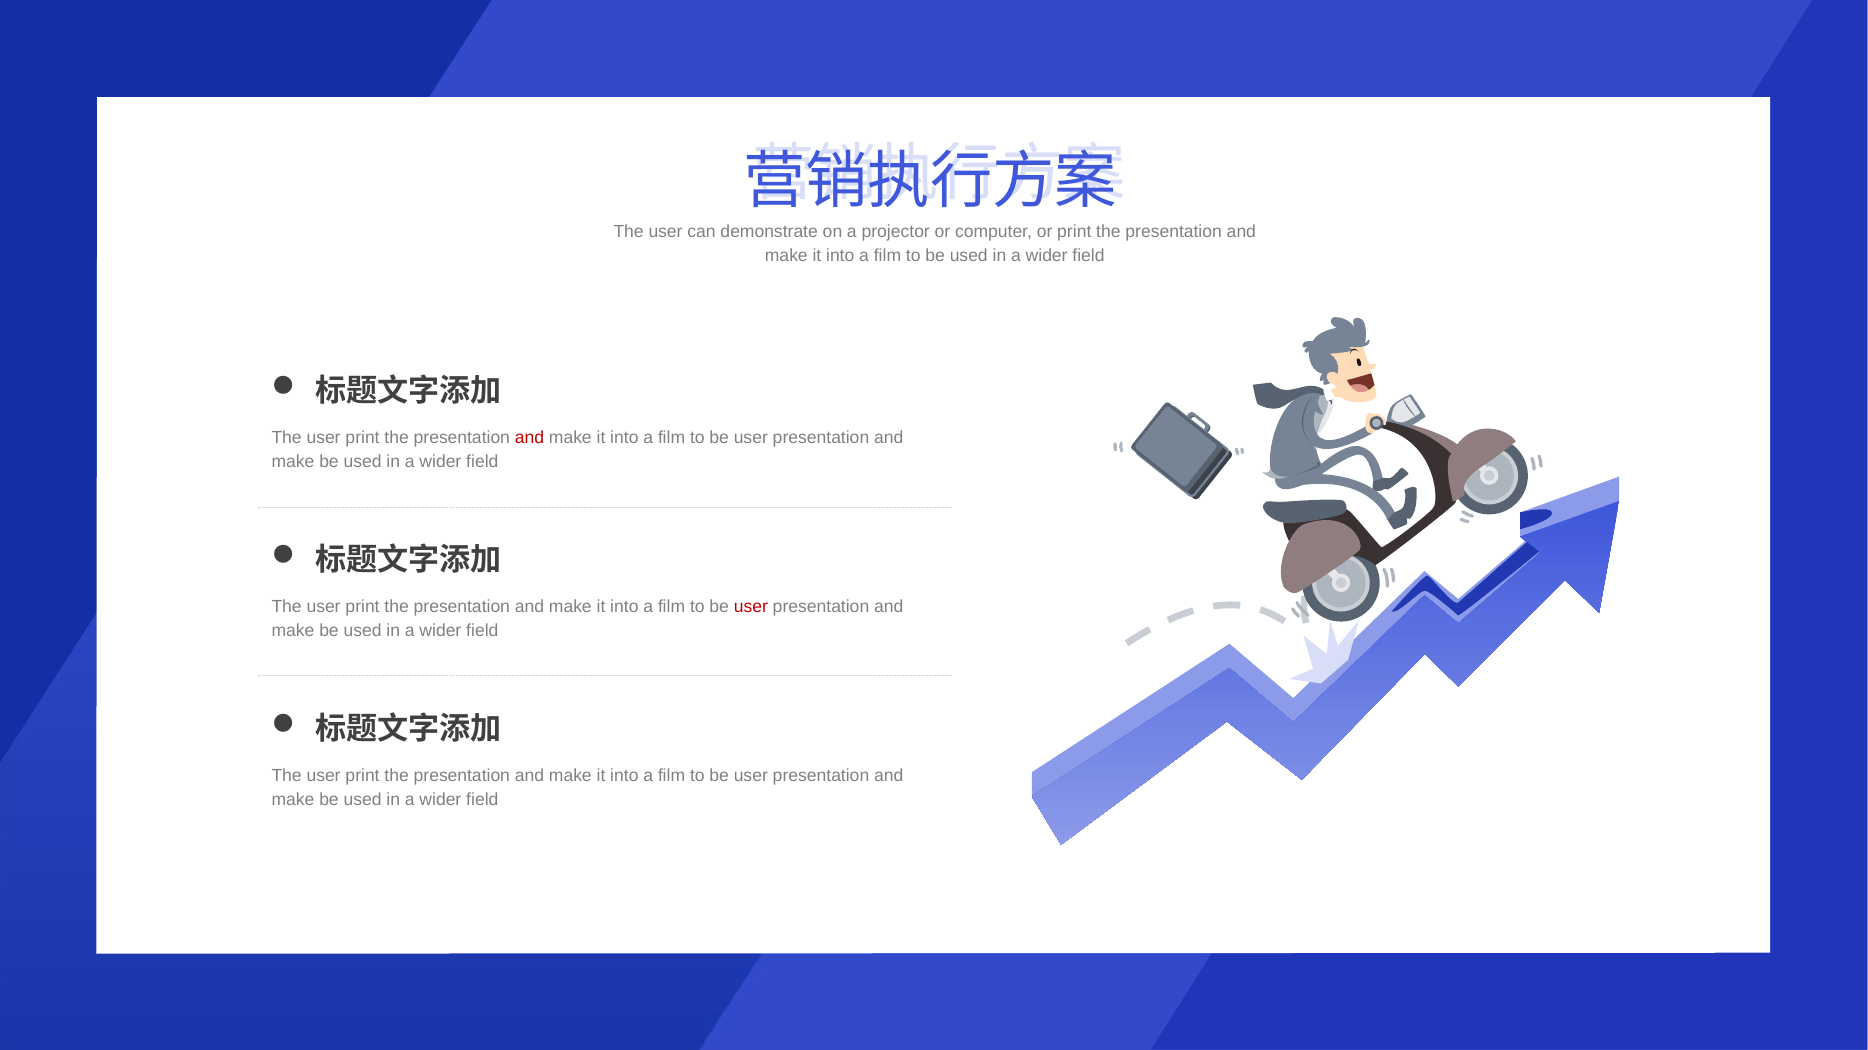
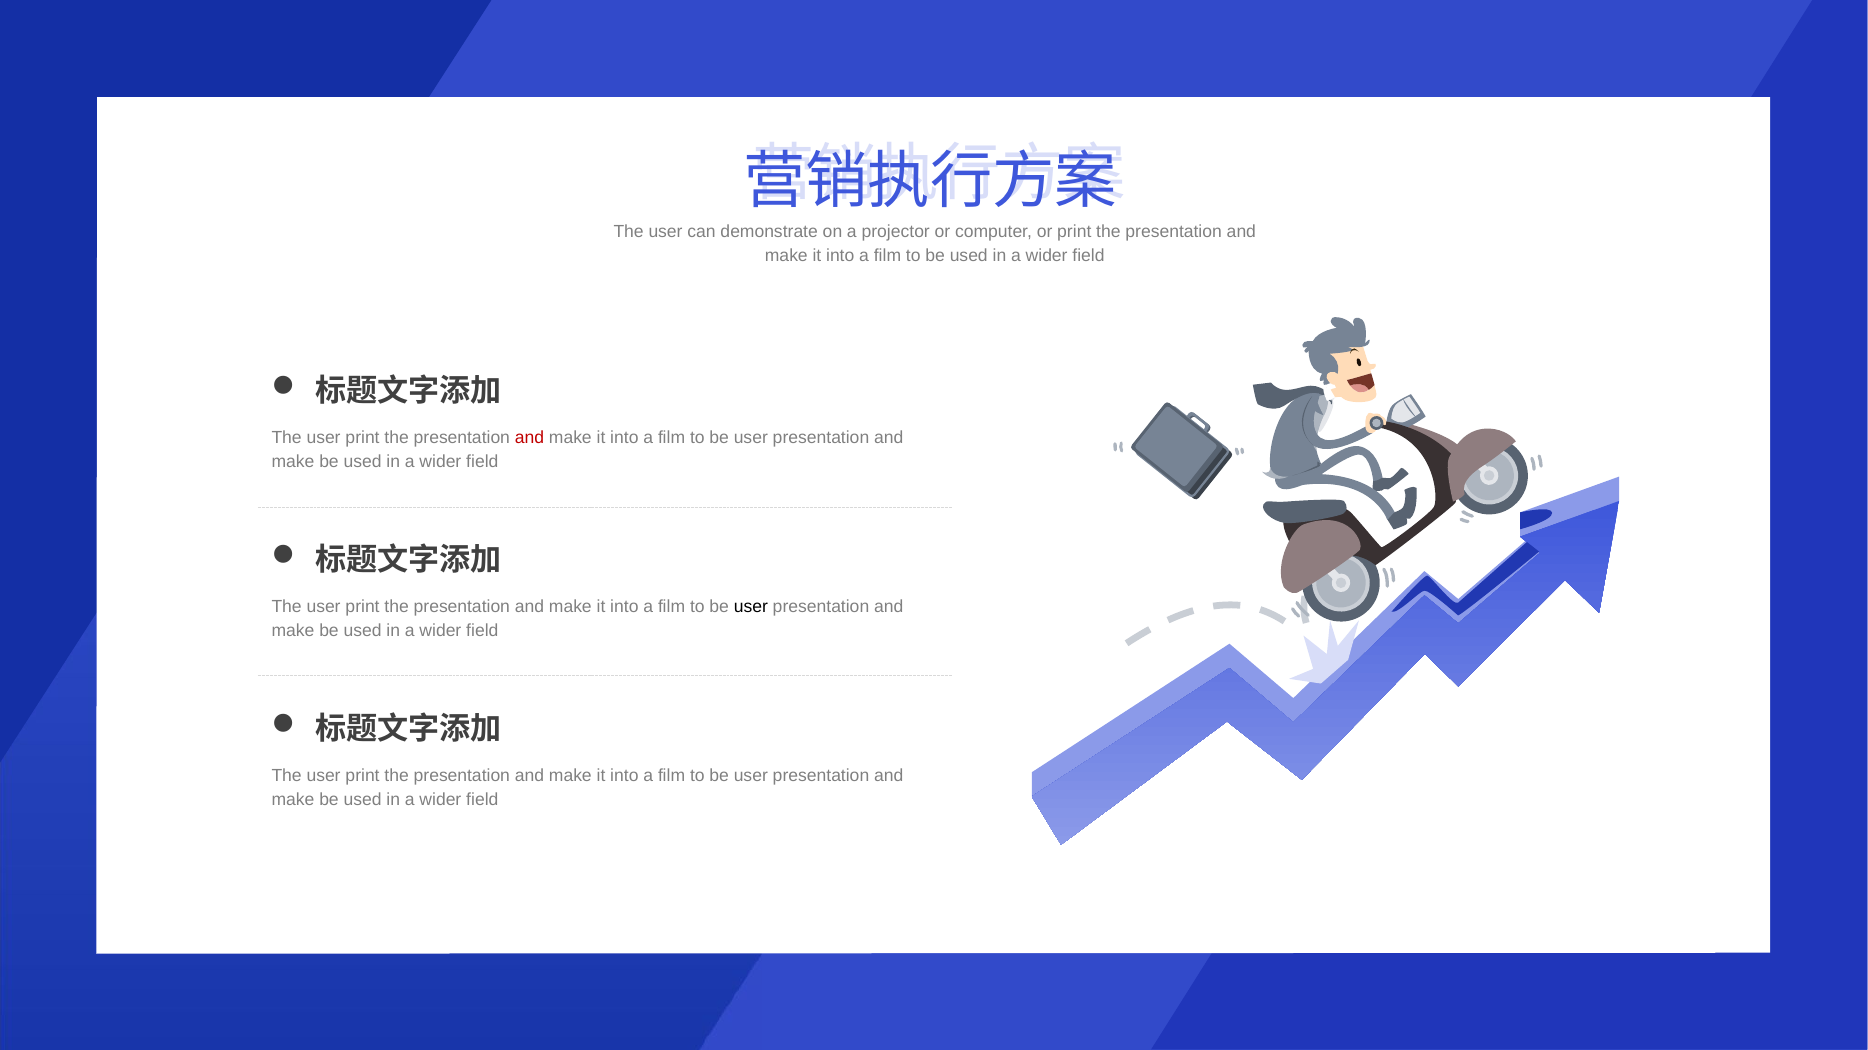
user colour: red -> black (751, 607)
